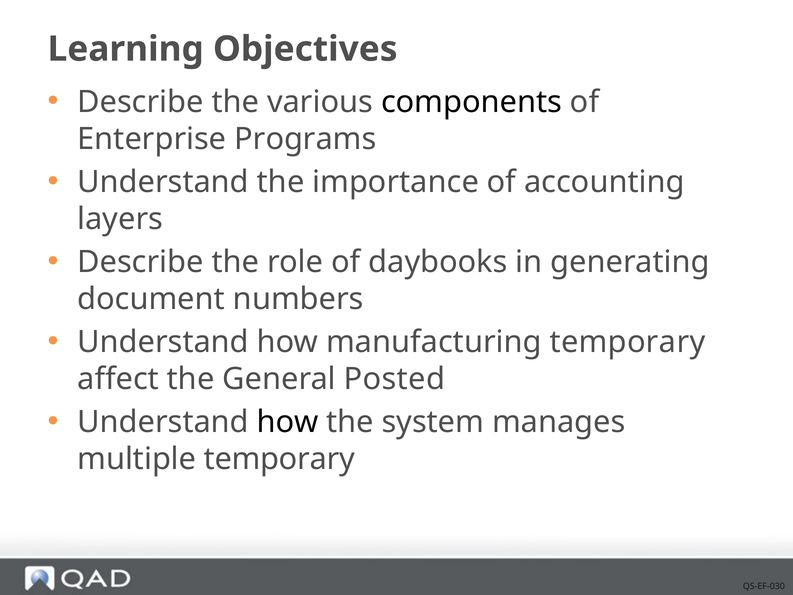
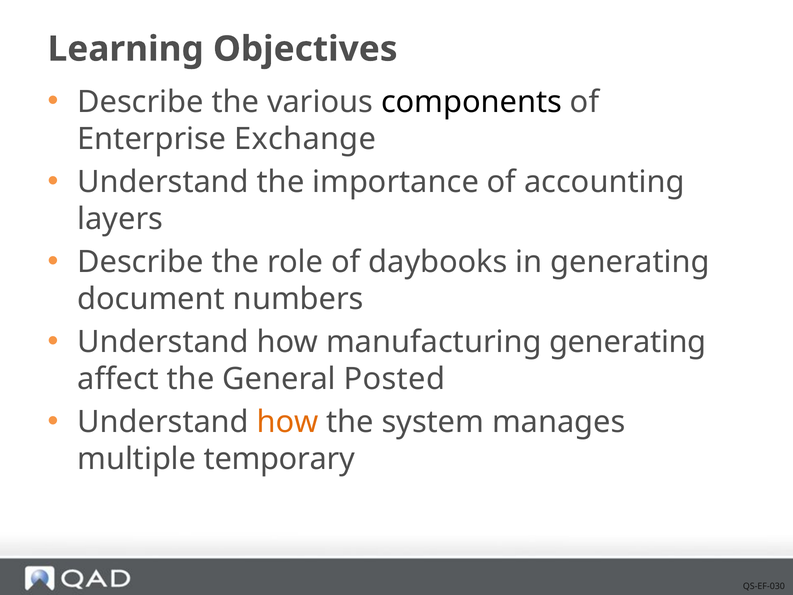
Programs: Programs -> Exchange (305, 139)
manufacturing temporary: temporary -> generating (628, 342)
how colour: black -> orange (288, 422)
